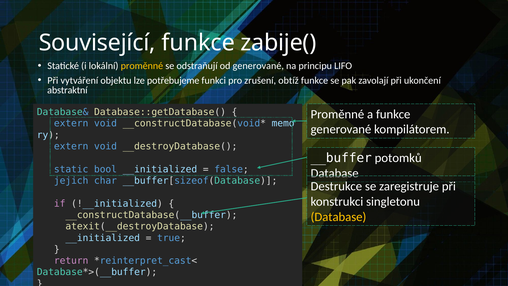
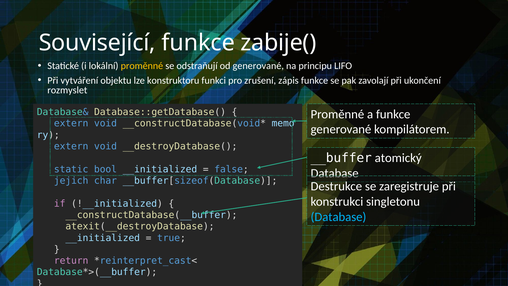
potřebujeme: potřebujeme -> konstruktoru (173, 80)
obtíž: obtíž -> zápis (288, 80)
abstraktní: abstraktní -> rozmyslet (67, 90)
potomků: potomků -> atomický (398, 158)
Database colour: yellow -> light blue (339, 217)
